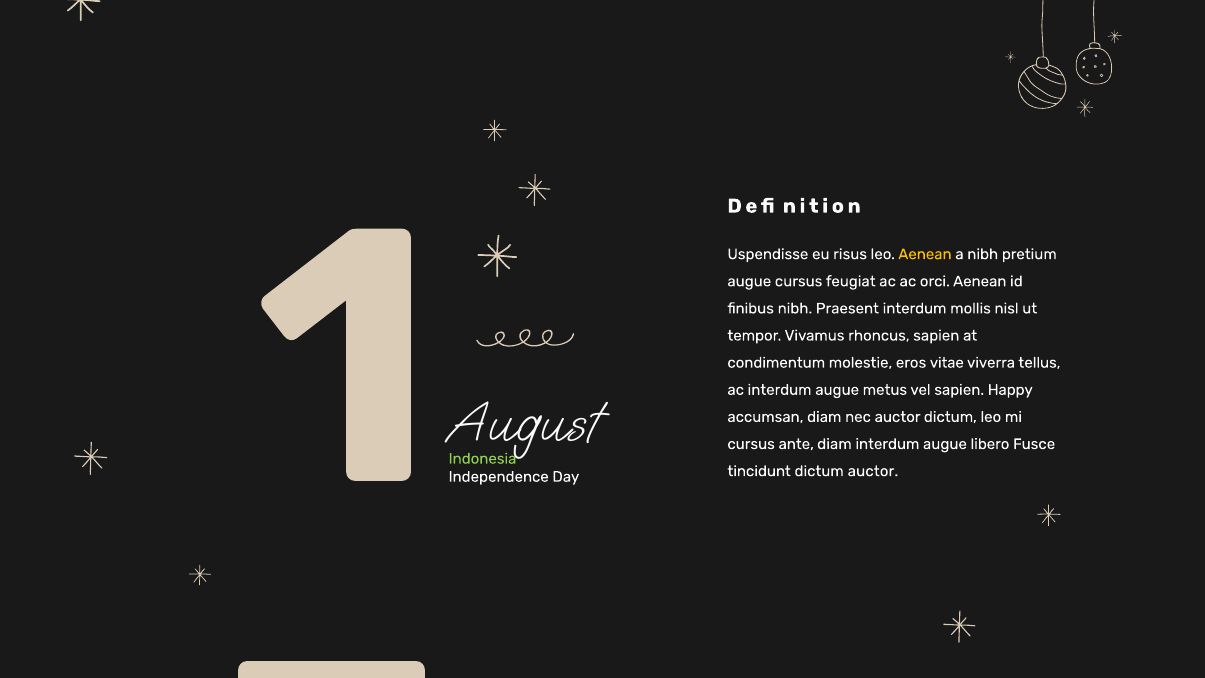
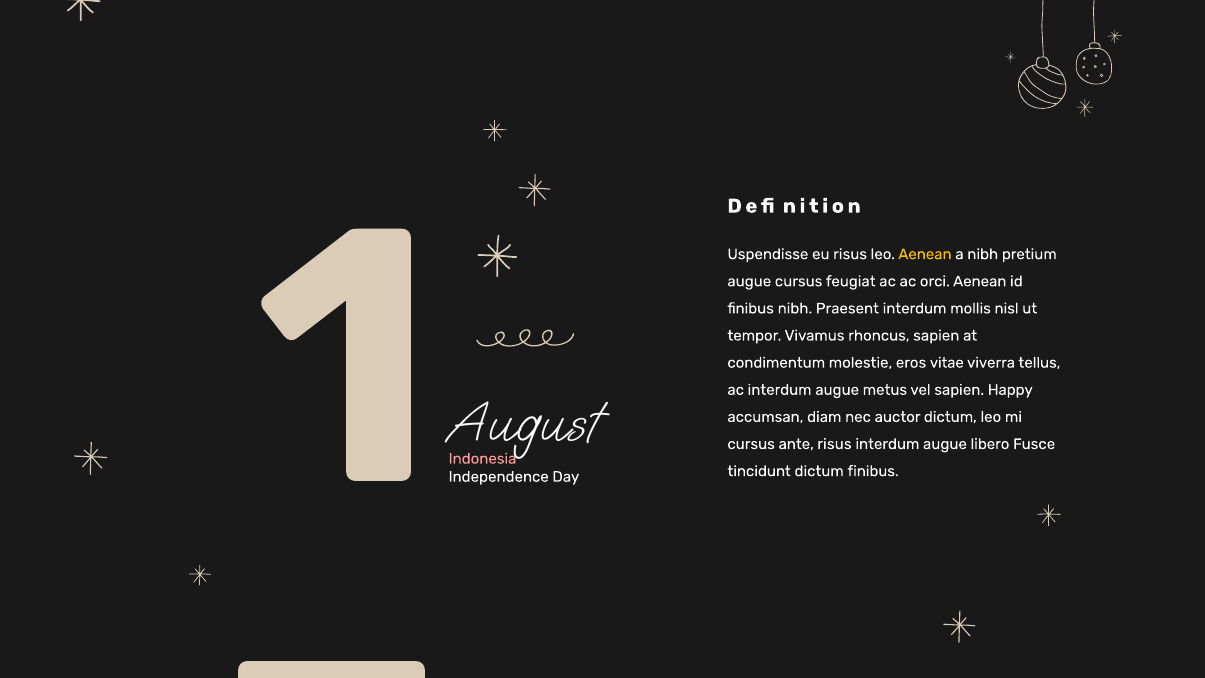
ante diam: diam -> risus (834, 444)
Indonesia colour: light green -> pink (482, 459)
dictum auctor: auctor -> finibus (873, 471)
